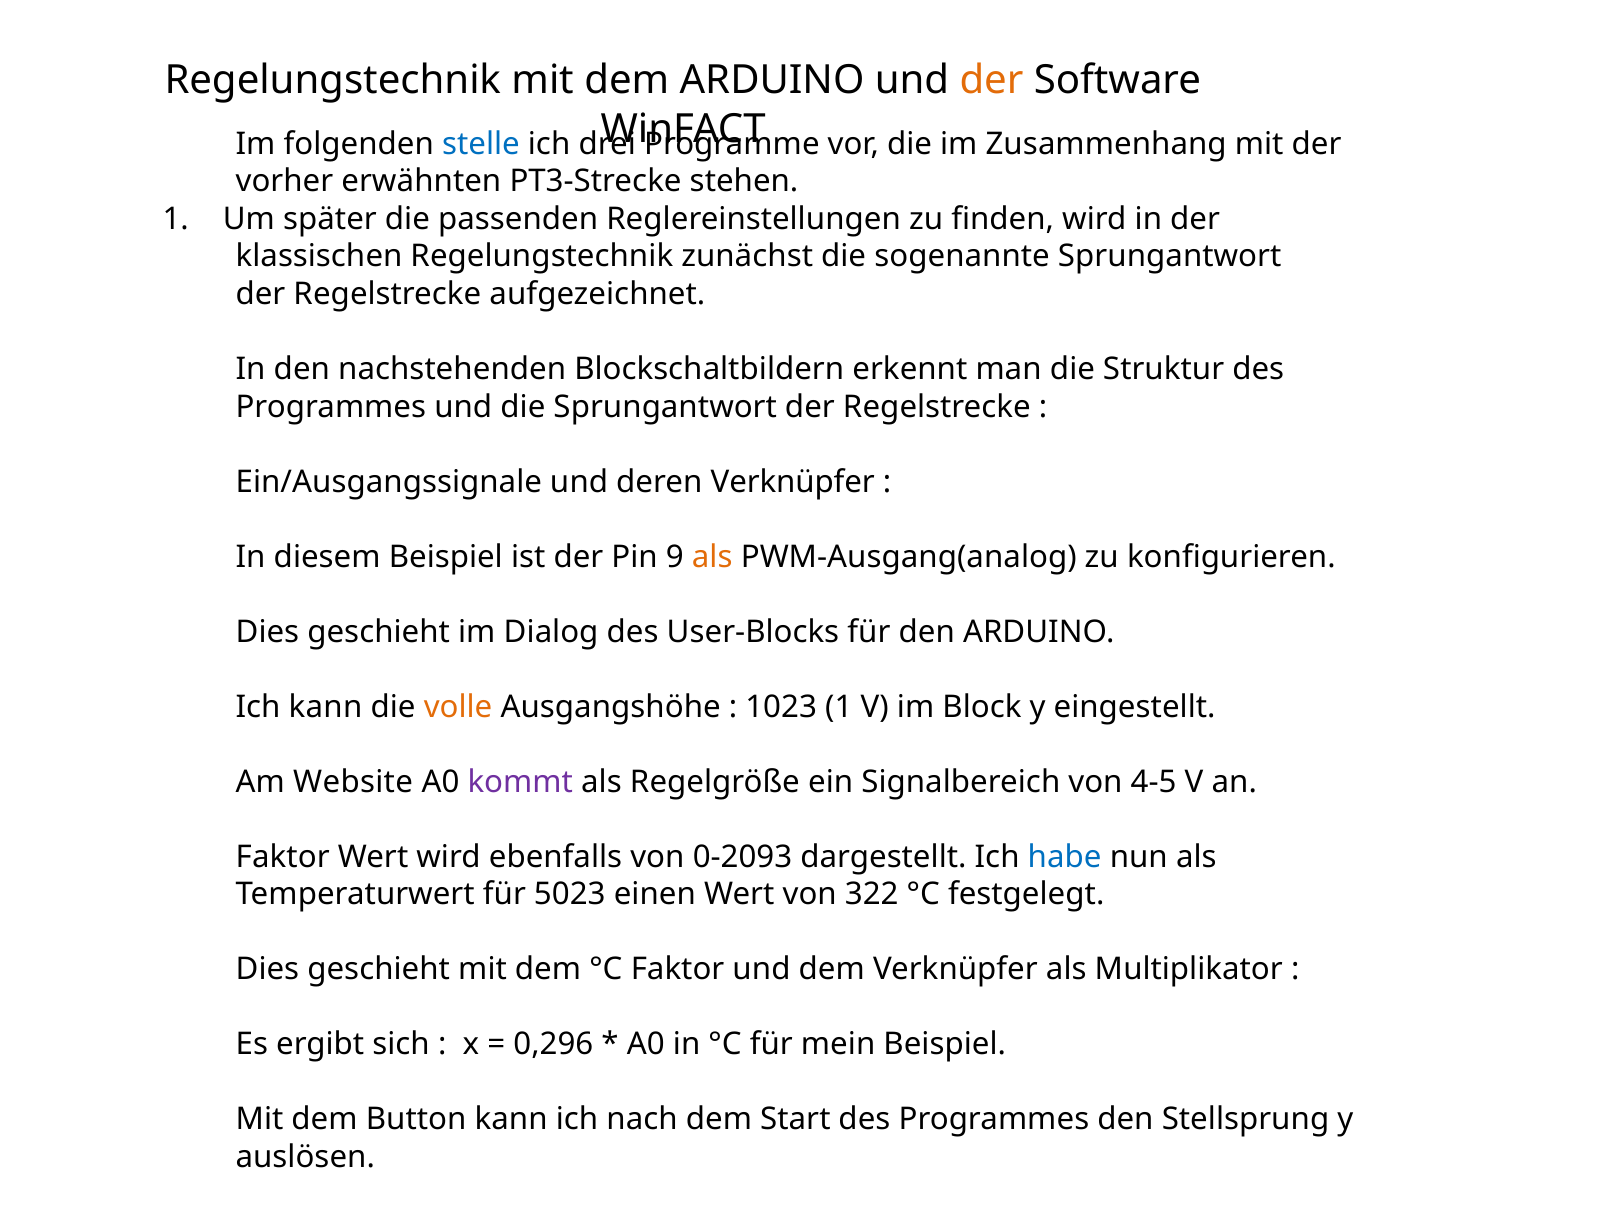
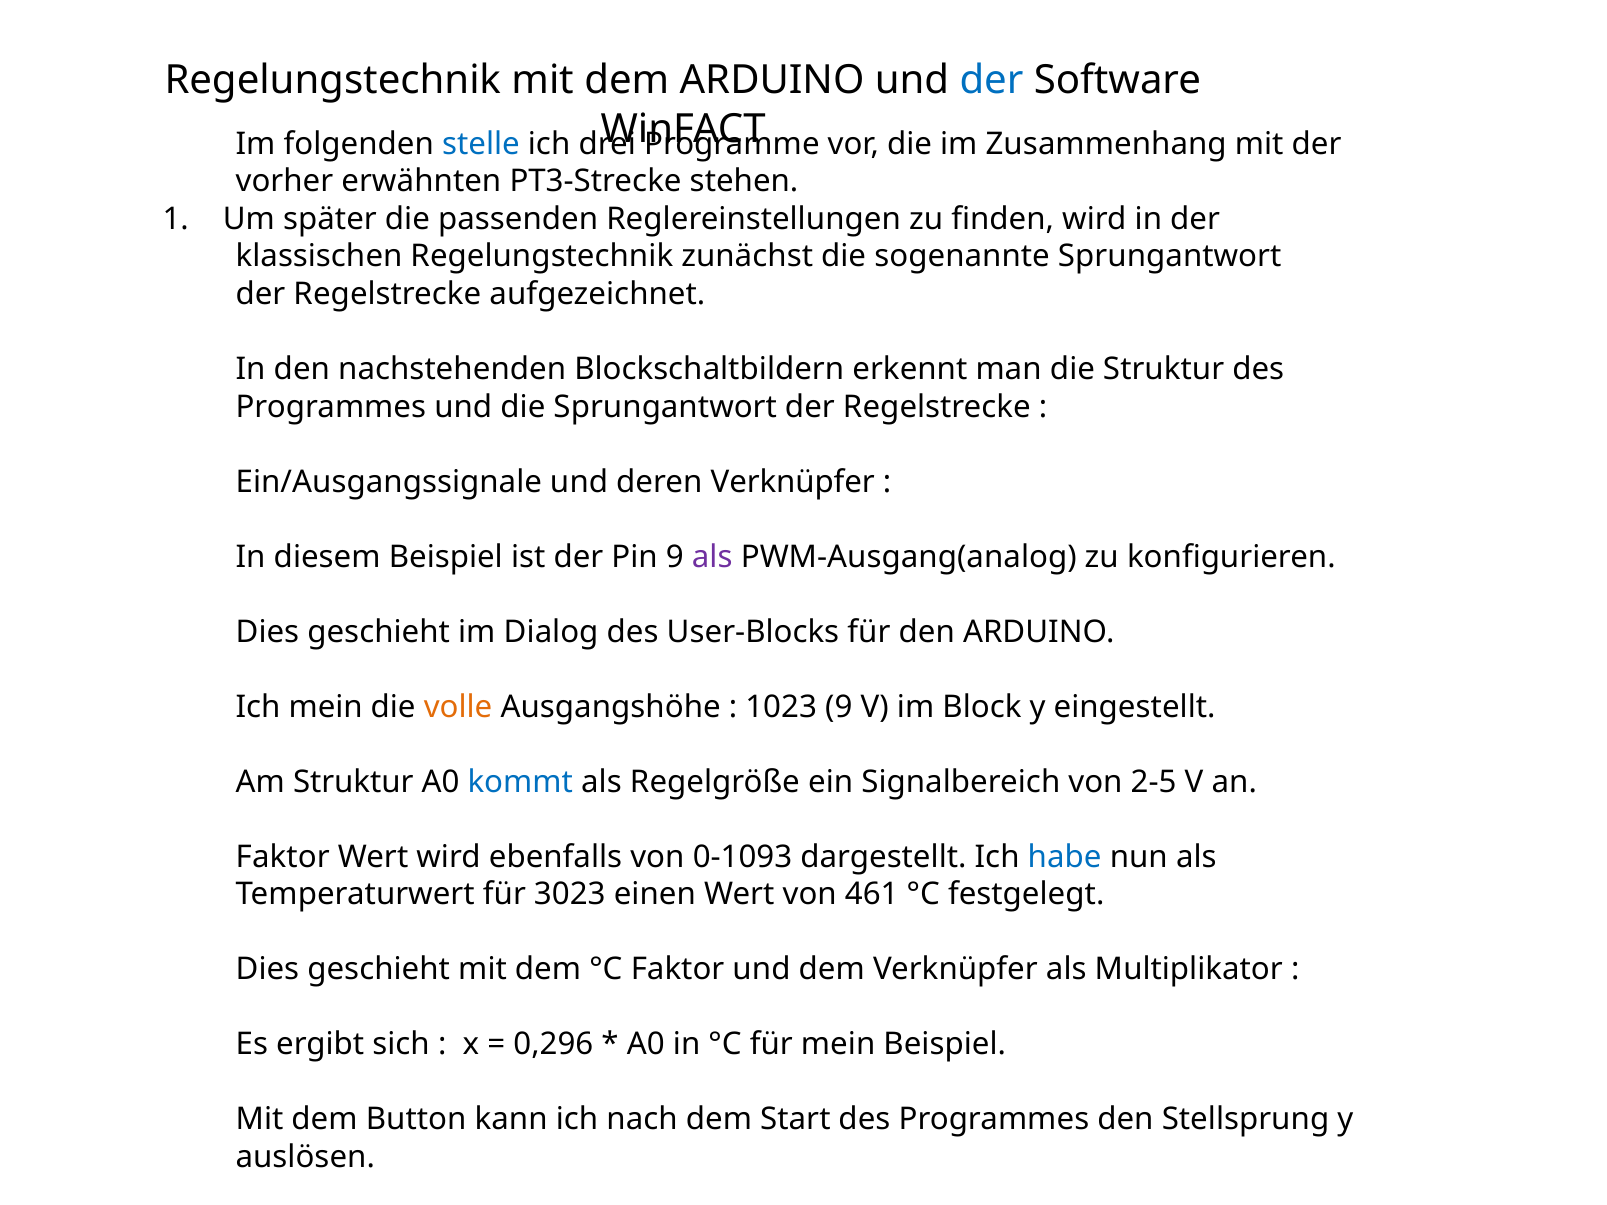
der colour: orange -> blue (992, 81)
als colour: orange -> purple (712, 557)
Ich kann: kann -> mein (326, 707)
1023 1: 1 -> 9 (839, 707)
Am Website: Website -> Struktur (353, 782)
kommt colour: purple -> blue (520, 782)
4-5: 4-5 -> 2-5 (1154, 782)
0-2093: 0-2093 -> 0-1093 (743, 857)
5023: 5023 -> 3023 (570, 895)
322: 322 -> 461 (872, 895)
